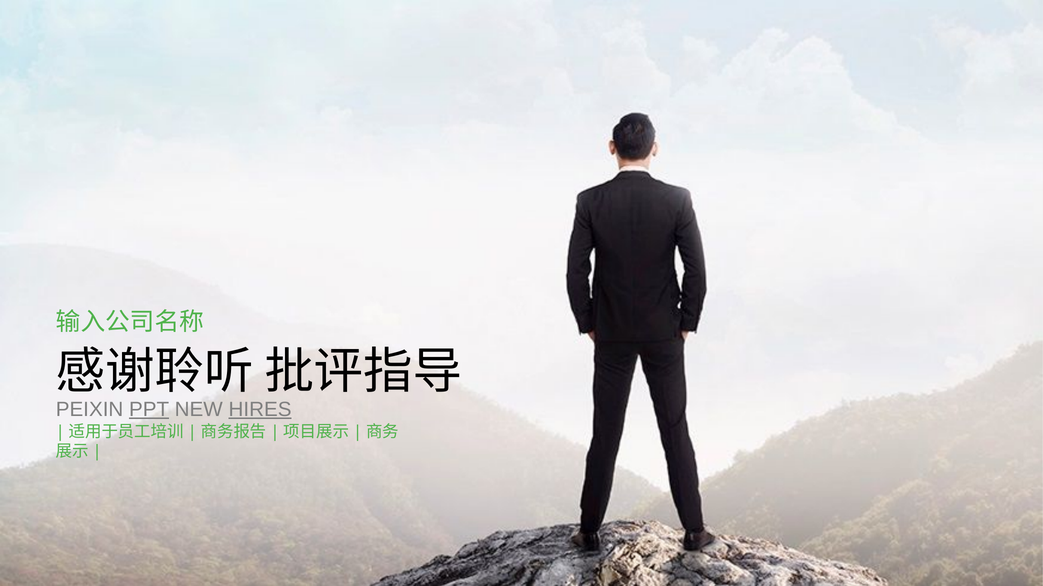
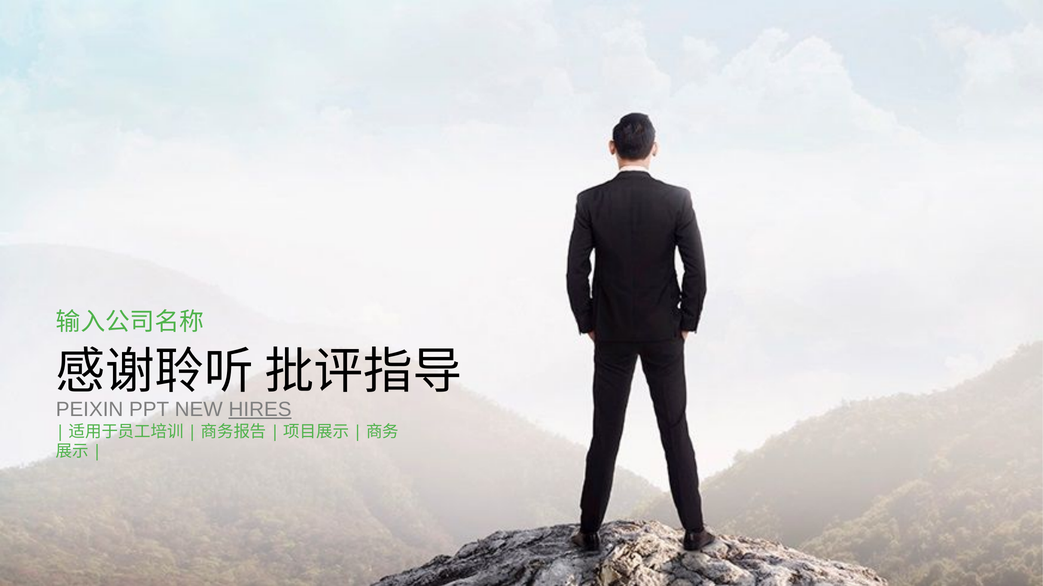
PPT underline: present -> none (149, 410)
